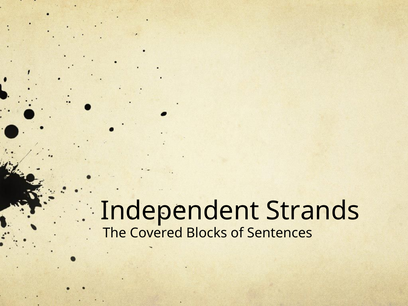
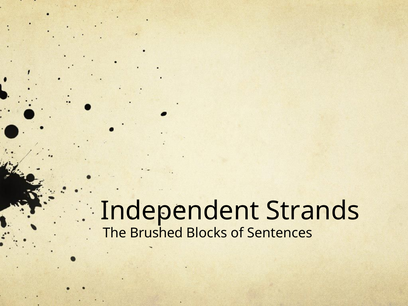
Covered: Covered -> Brushed (156, 233)
